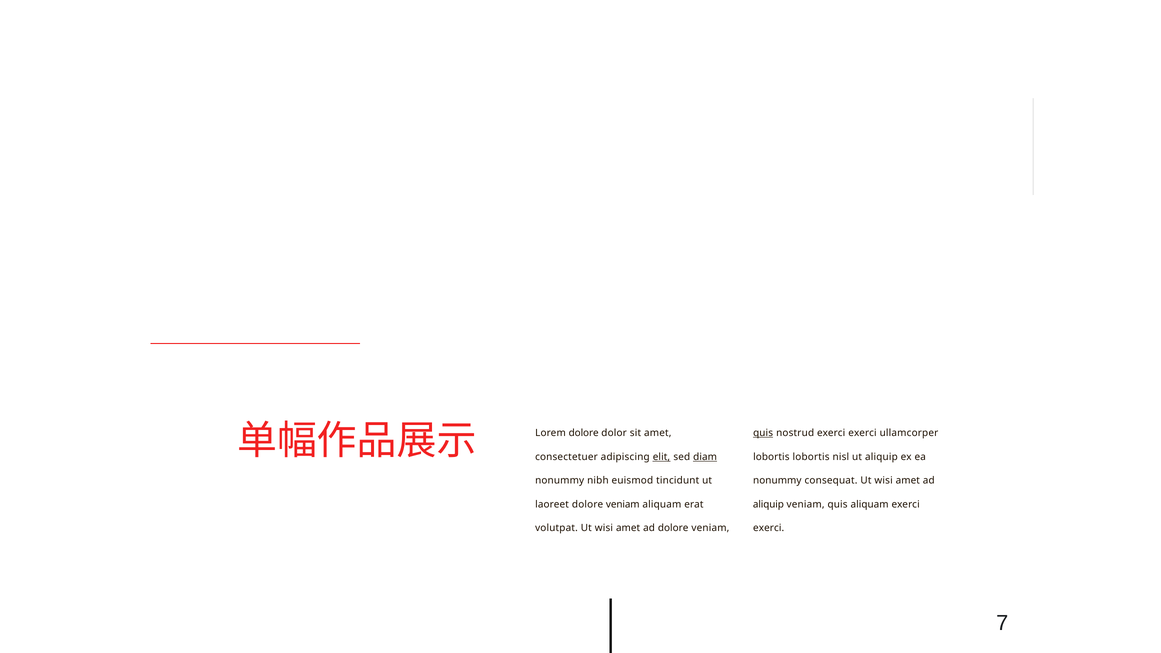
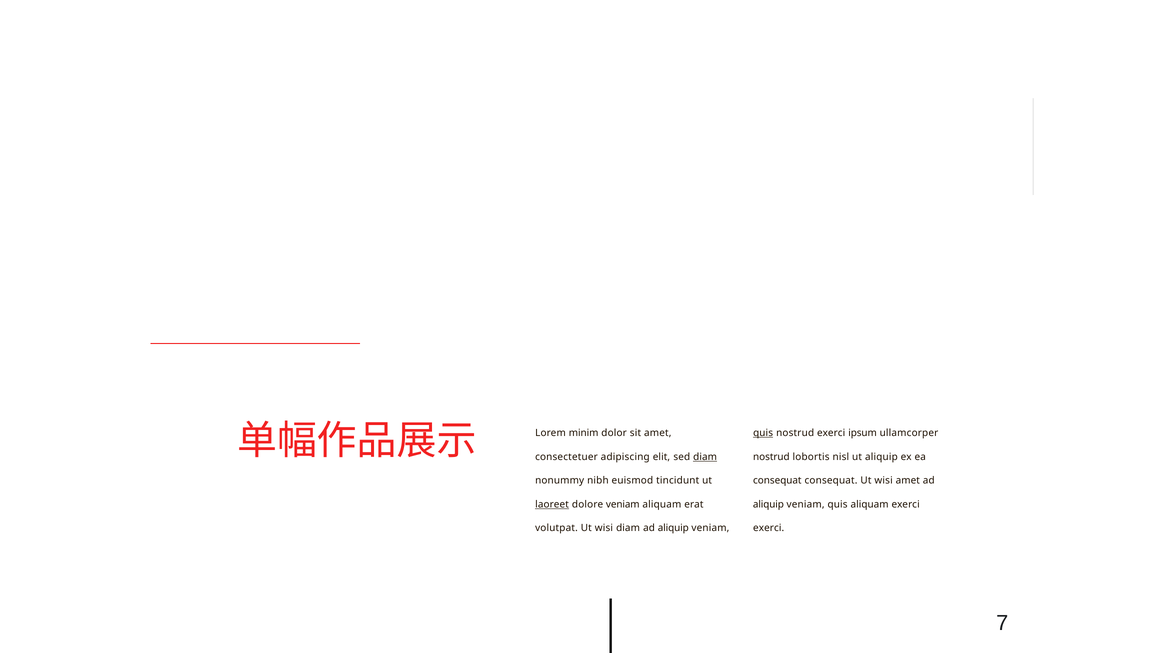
Lorem dolore: dolore -> minim (584, 433)
nostrud exerci exerci: exerci -> ipsum (863, 433)
elit underline: present -> none (661, 457)
lobortis: lobortis -> nostrud (771, 457)
nonummy: nonummy -> consequat (777, 481)
laoreet underline: none -> present (552, 504)
volutpat Ut wisi amet: amet -> diam (628, 528)
dolore: dolore -> aliquip (673, 528)
